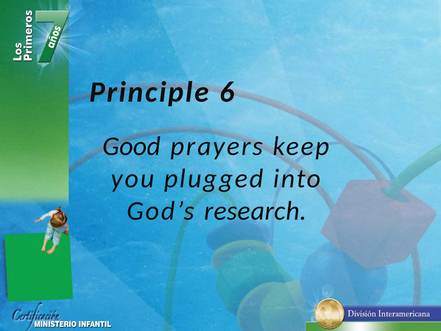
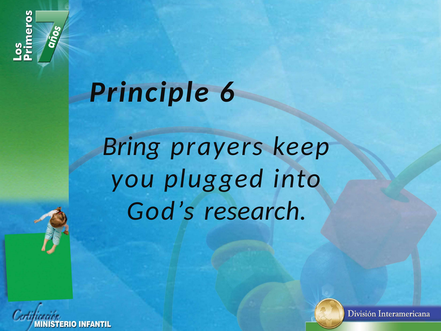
Good: Good -> Bring (132, 146)
